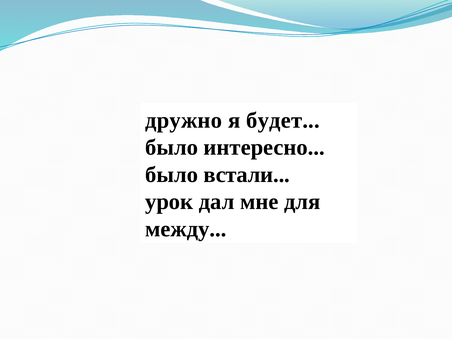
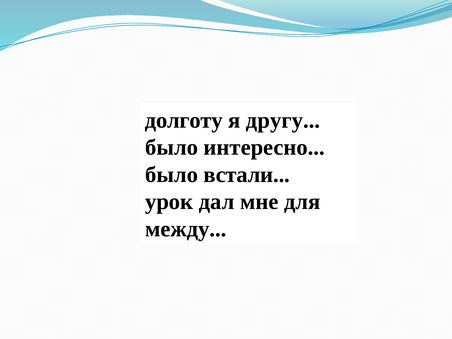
дружно: дружно -> долготу (184, 120)
будет: будет -> другу (283, 120)
